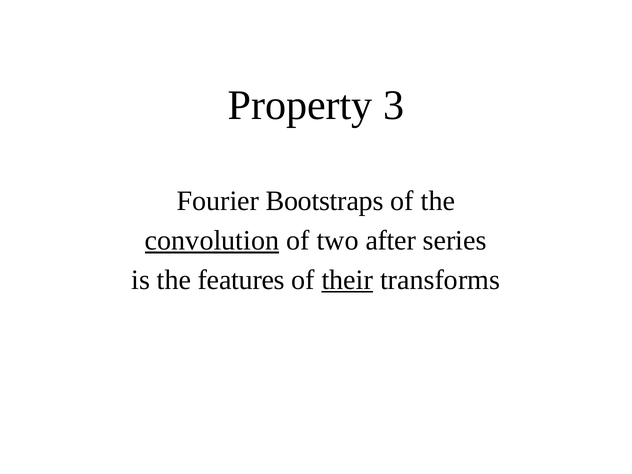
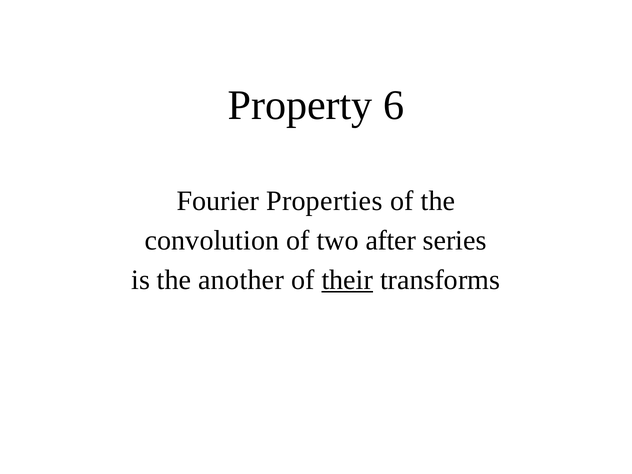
3: 3 -> 6 (394, 105)
Bootstraps: Bootstraps -> Properties (324, 201)
convolution underline: present -> none (212, 240)
features: features -> another (241, 280)
